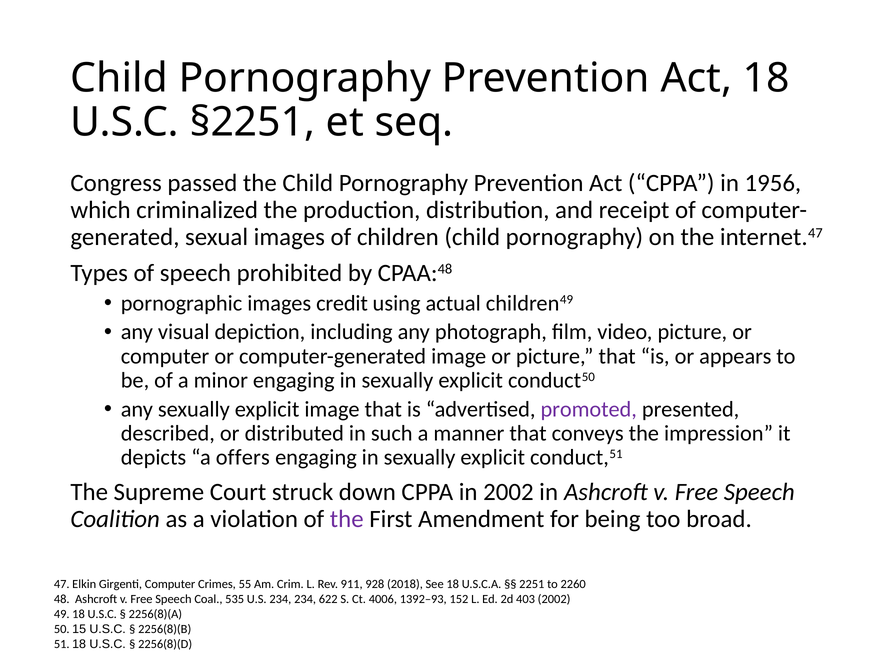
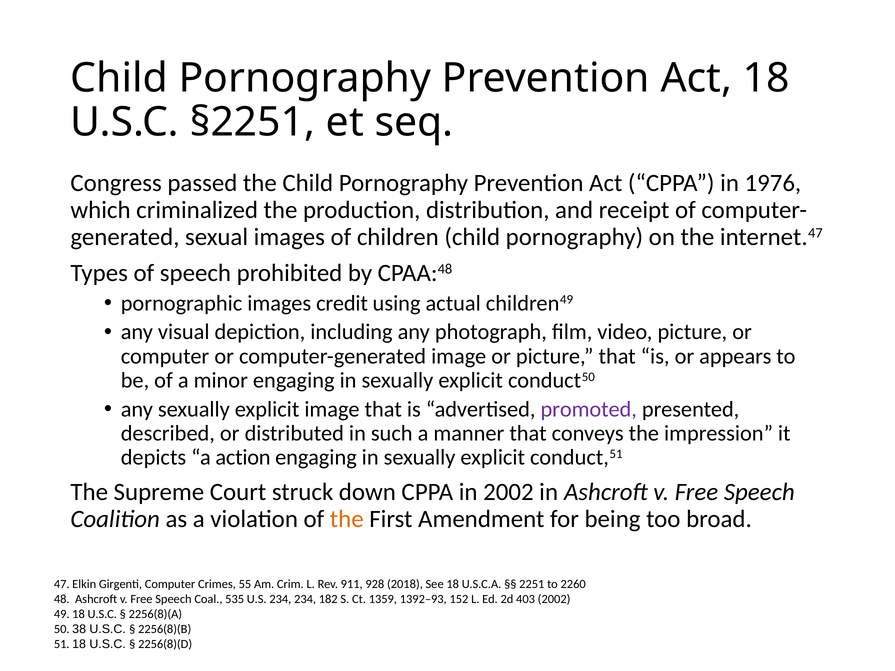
1956: 1956 -> 1976 (773, 183)
offers: offers -> action (243, 458)
the colour: purple -> orange (347, 519)
622: 622 -> 182 (328, 599)
4006: 4006 -> 1359 (383, 599)
15: 15 -> 38 (79, 629)
